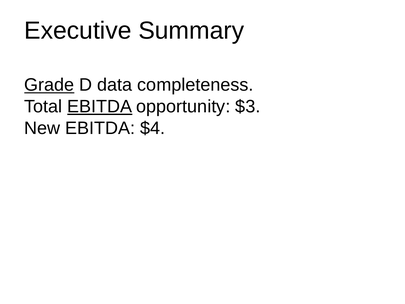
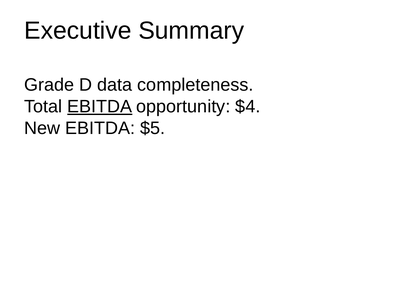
Grade underline: present -> none (49, 85)
$3: $3 -> $4 (248, 107)
$4: $4 -> $5 (153, 128)
